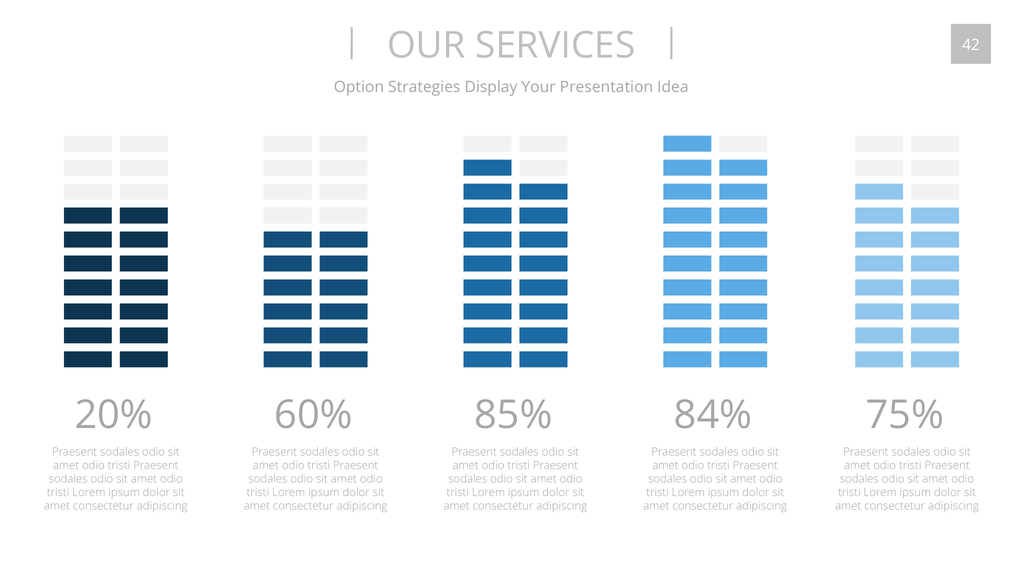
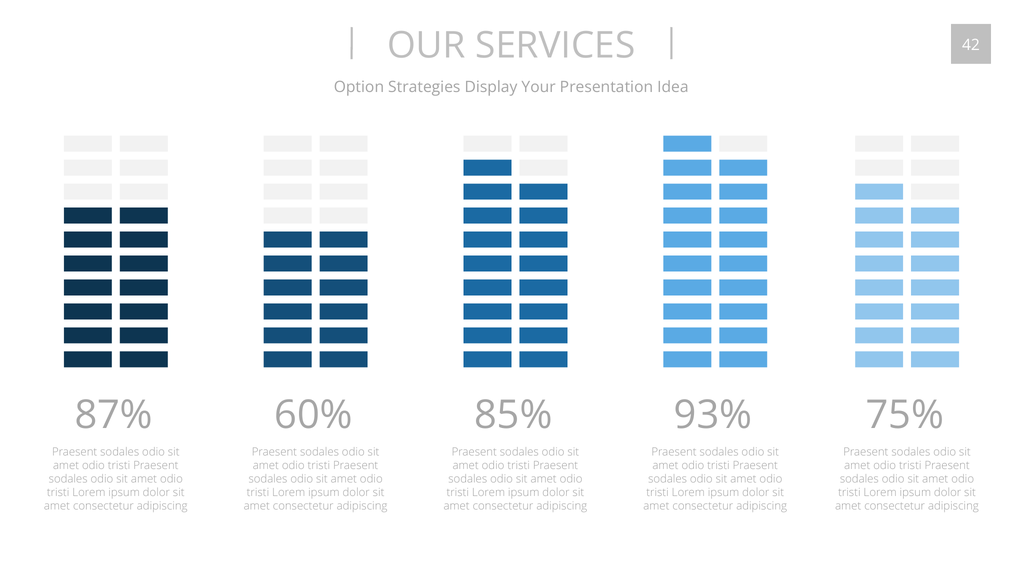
20%: 20% -> 87% (114, 415)
84%: 84% -> 93% (713, 415)
